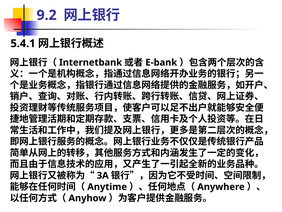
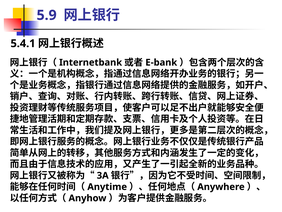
9.2: 9.2 -> 5.9 (47, 15)
